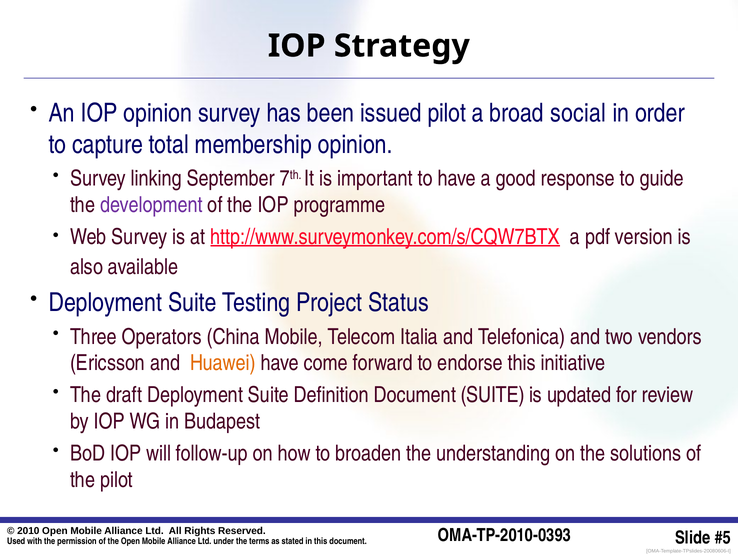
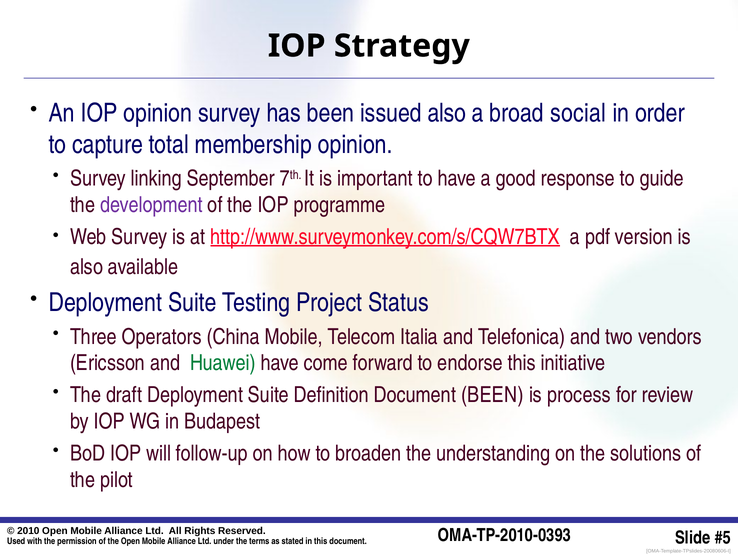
issued pilot: pilot -> also (447, 113)
Huawei colour: orange -> green (223, 363)
Document SUITE: SUITE -> BEEN (492, 395)
updated: updated -> process (579, 395)
